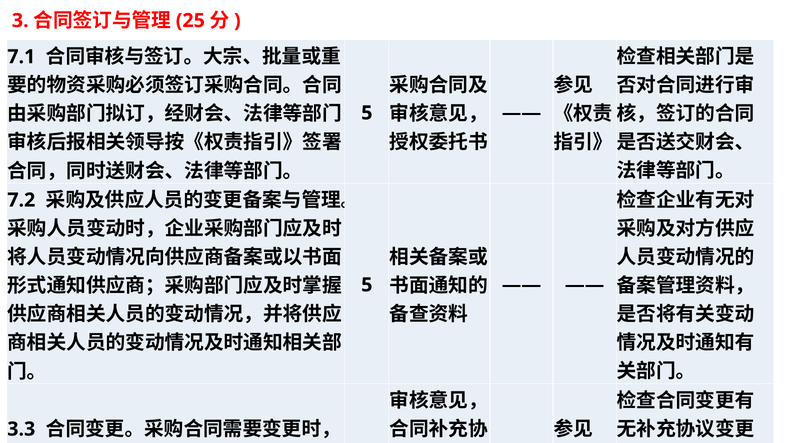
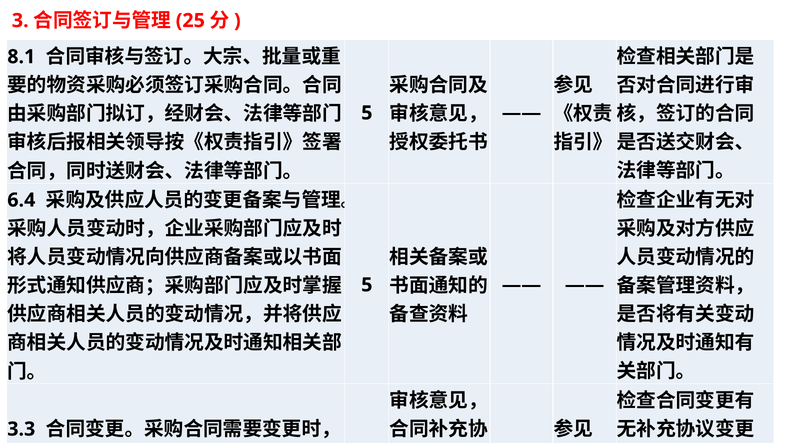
7.1: 7.1 -> 8.1 (21, 57)
7.2: 7.2 -> 6.4 (21, 200)
